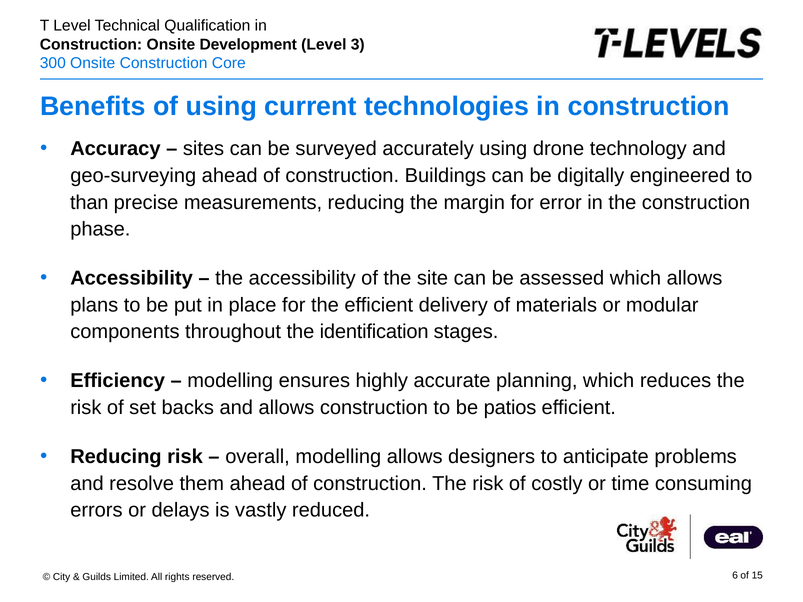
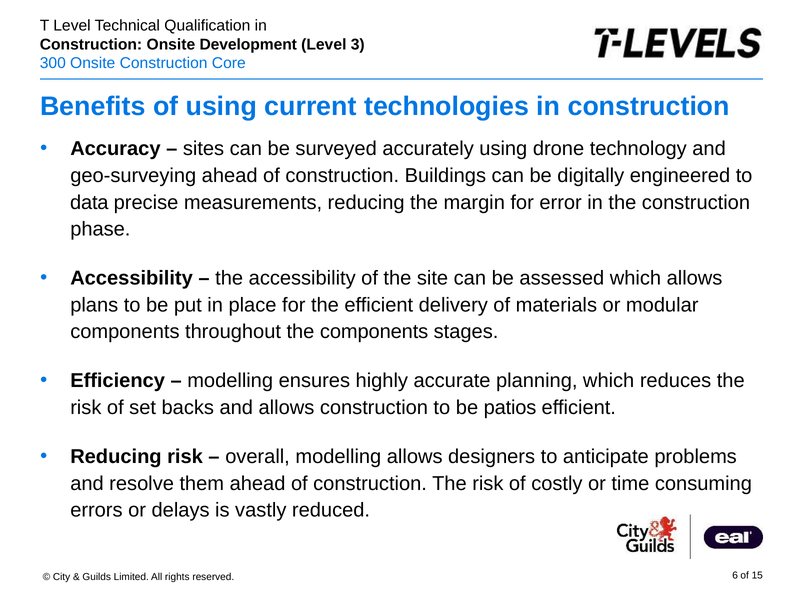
than: than -> data (89, 202)
the identification: identification -> components (374, 332)
